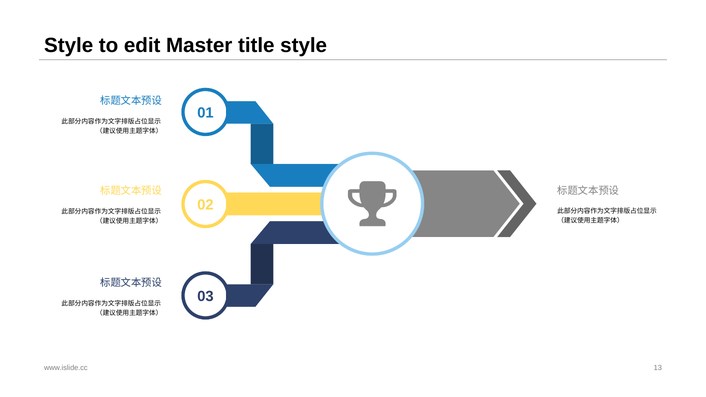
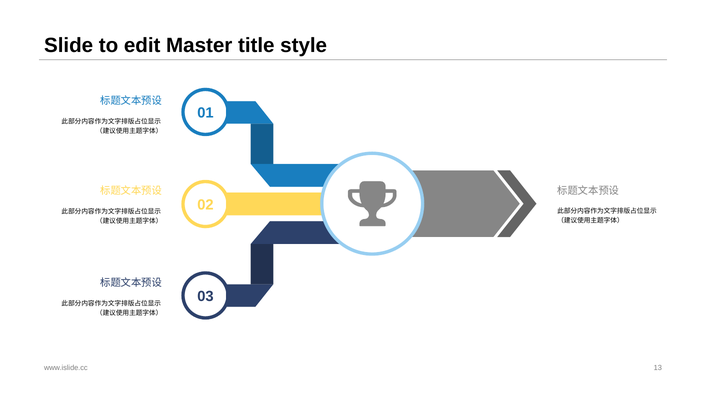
Style: Style -> Slide (69, 46)
